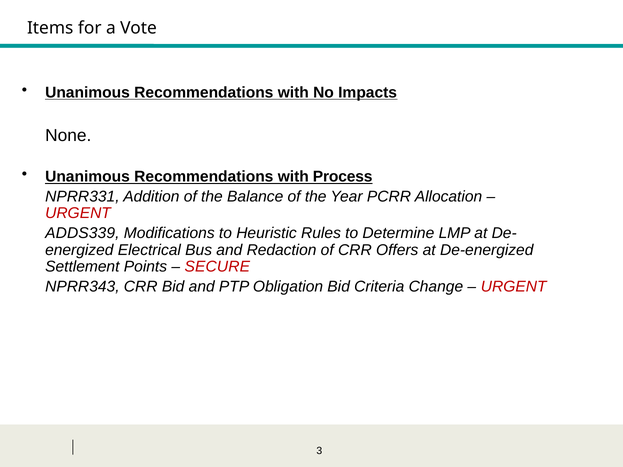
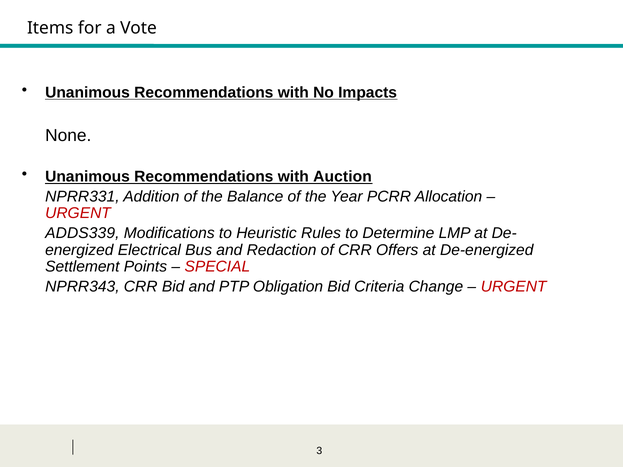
Process: Process -> Auction (342, 177)
SECURE: SECURE -> SPECIAL (217, 267)
